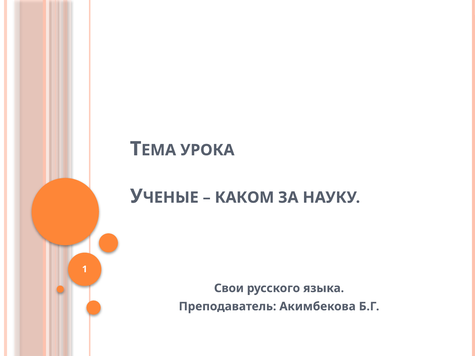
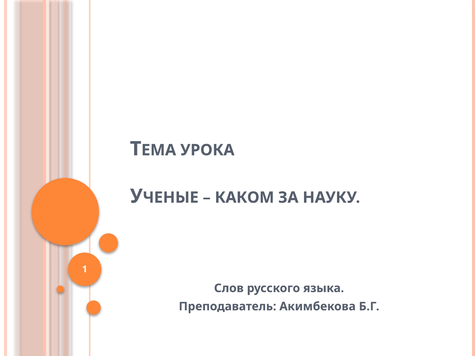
Свои: Свои -> Слов (229, 288)
